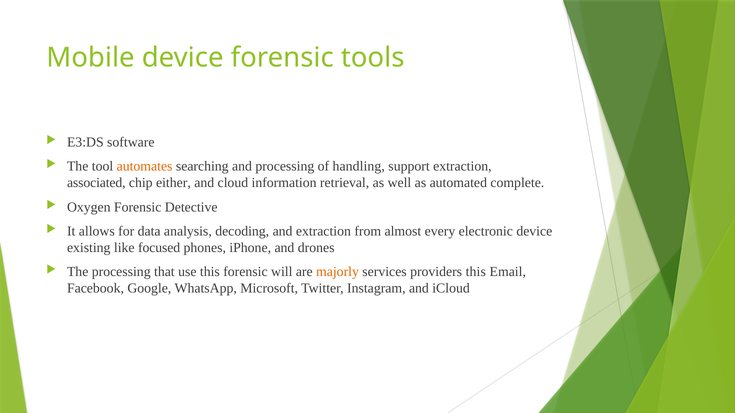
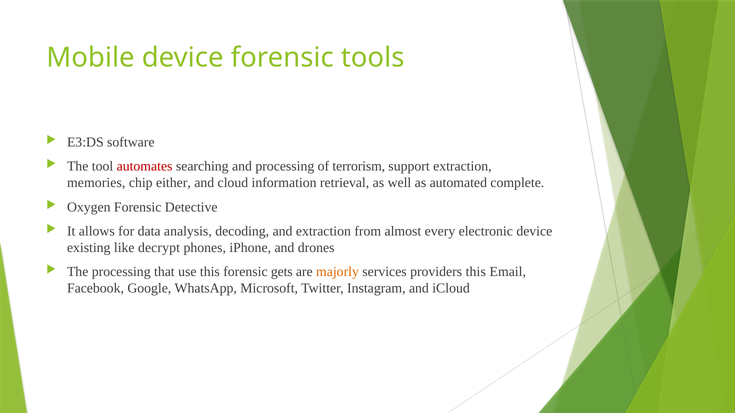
automates colour: orange -> red (145, 166)
handling: handling -> terrorism (359, 166)
associated: associated -> memories (96, 183)
focused: focused -> decrypt (159, 248)
will: will -> gets (282, 272)
